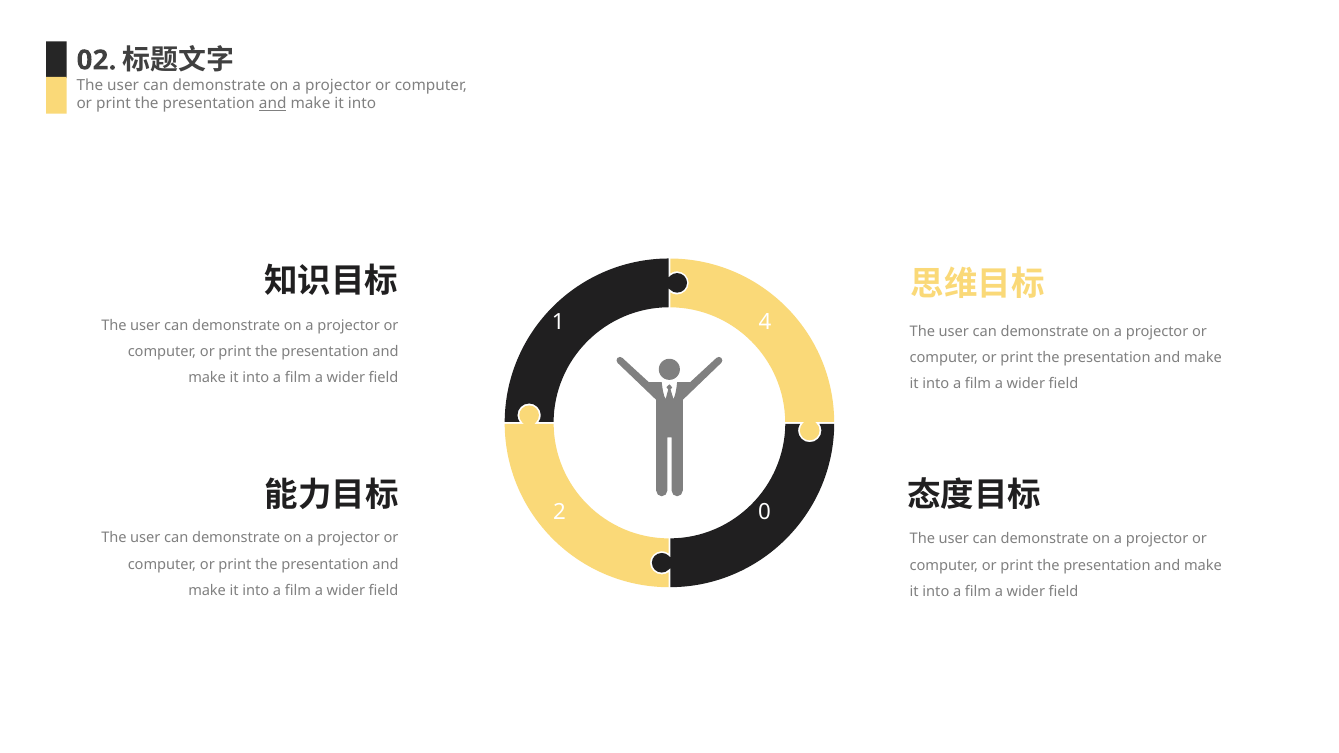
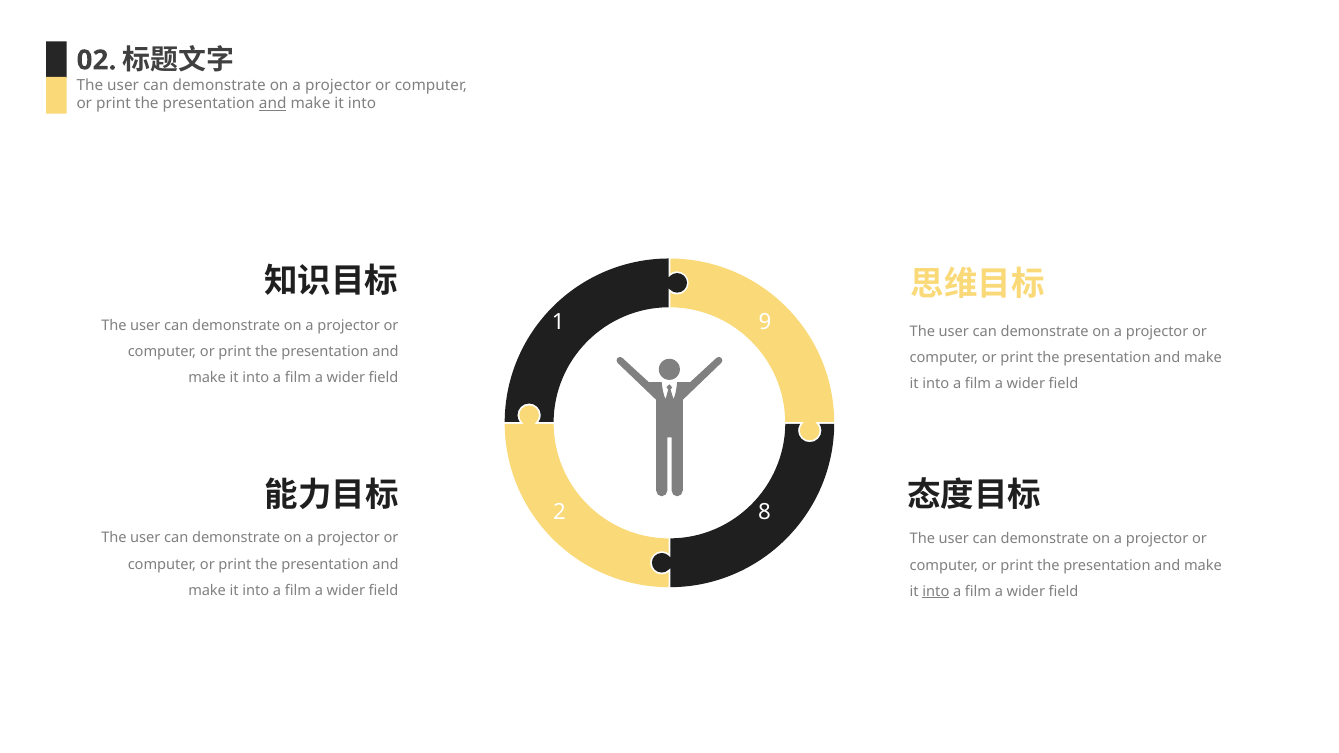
4: 4 -> 9 (765, 322)
0: 0 -> 8 (765, 512)
into underline: none -> present (936, 592)
